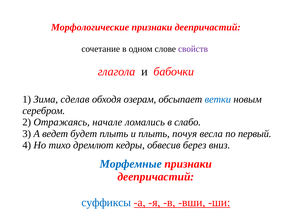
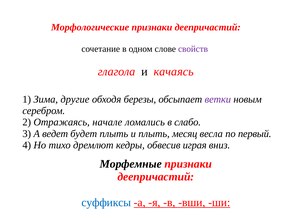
бабочки: бабочки -> качаясь (174, 72)
сделав: сделав -> другие (75, 99)
озерам: озерам -> березы (140, 99)
ветки colour: blue -> purple (218, 99)
почуя: почуя -> месяц (185, 134)
берез: берез -> играя (195, 145)
Морфемные colour: blue -> black (131, 164)
